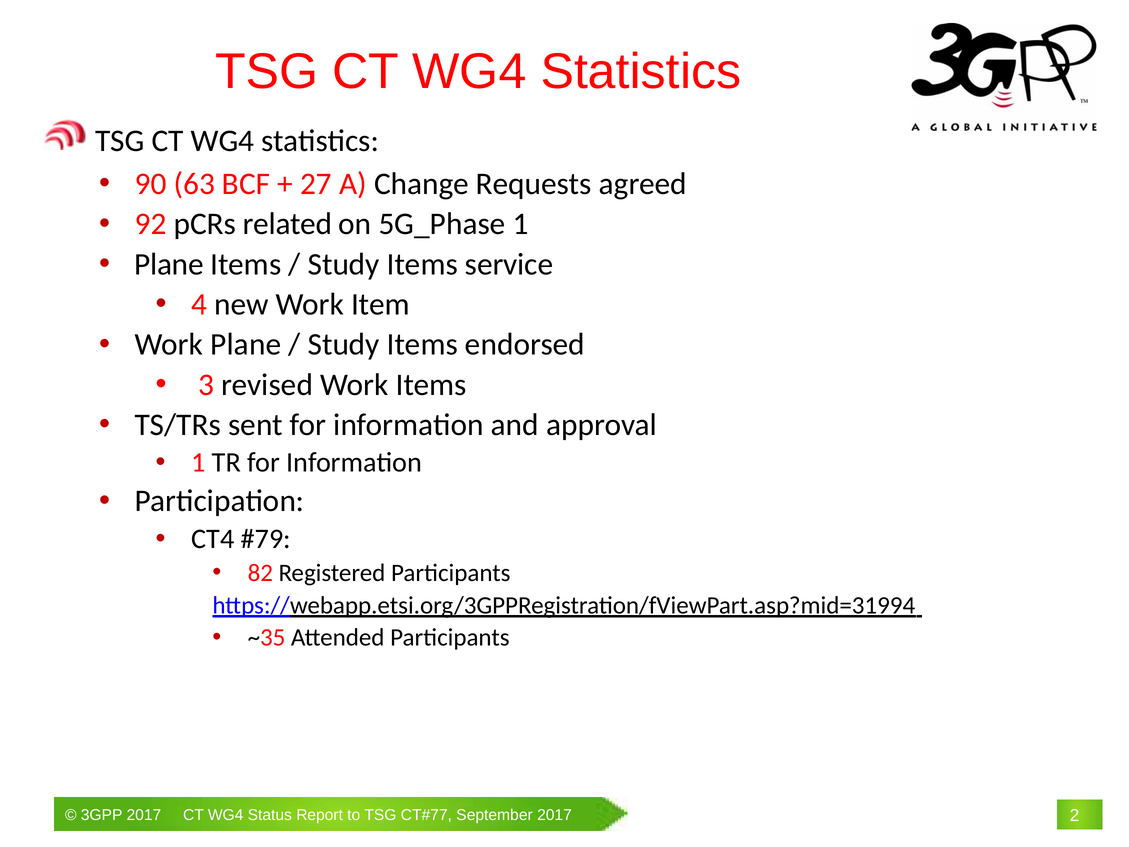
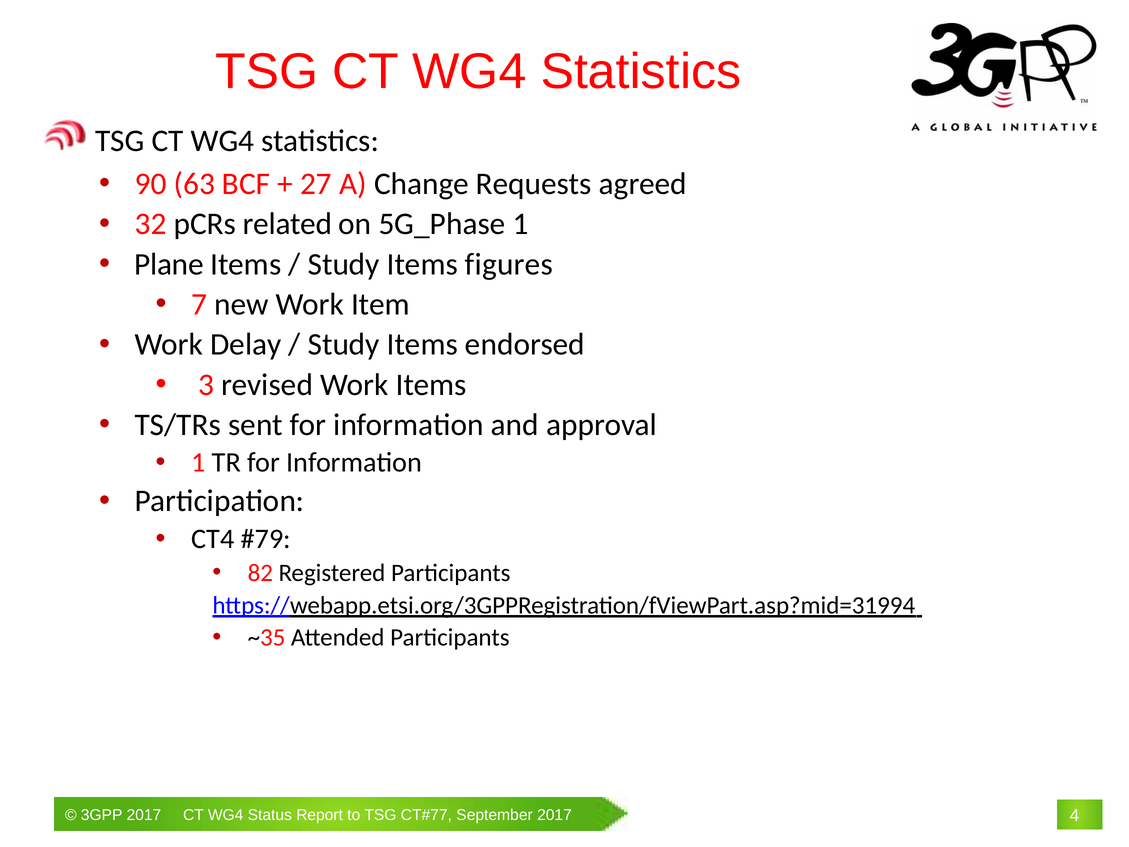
92: 92 -> 32 (151, 224)
service: service -> figures (509, 264)
4: 4 -> 7 (199, 304)
Work Plane: Plane -> Delay (246, 344)
2: 2 -> 4 (1074, 815)
